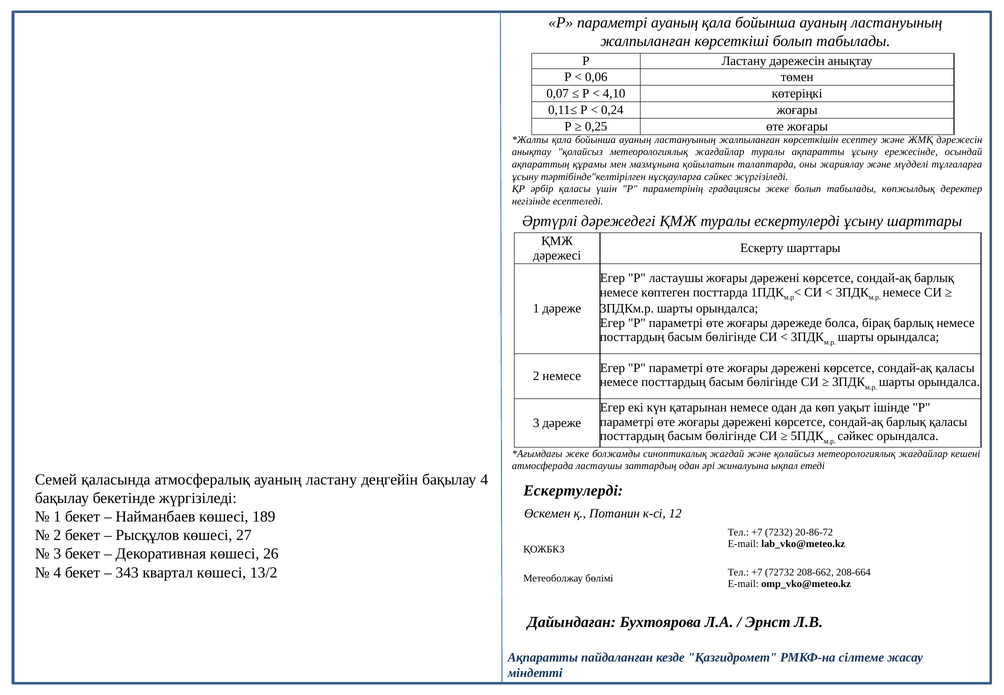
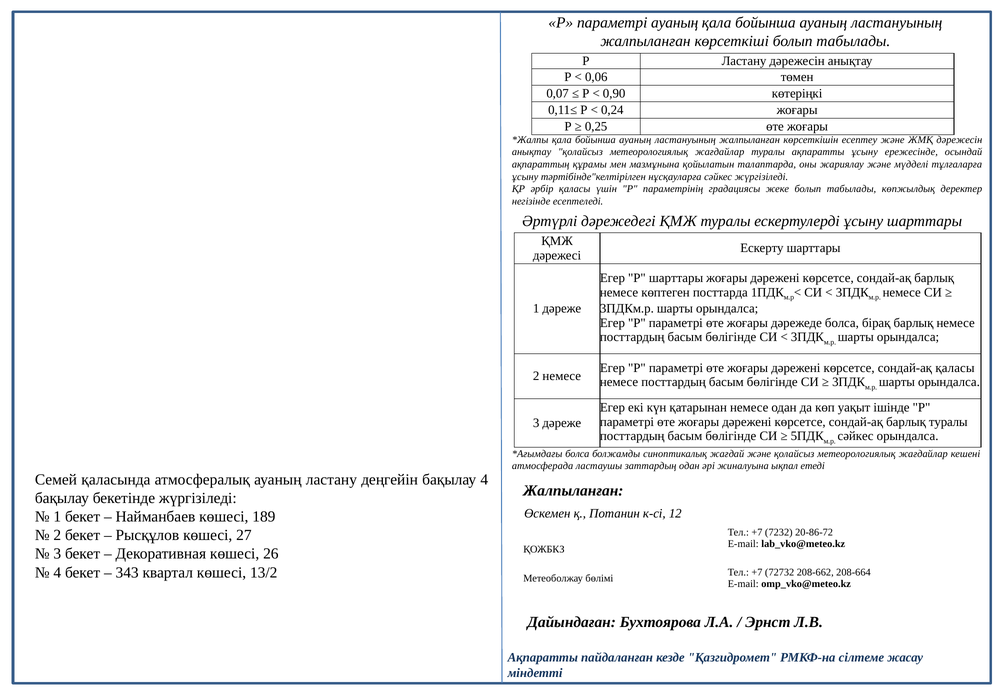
4,10: 4,10 -> 0,90 (614, 93)
Р ластаушы: ластаушы -> шарттары (676, 278)
барлық қаласы: қаласы -> туралы (948, 422)
жеке: жеке -> болса (577, 454)
Ескертулерді: Ескертулерді -> Жалпыланған (573, 490)
